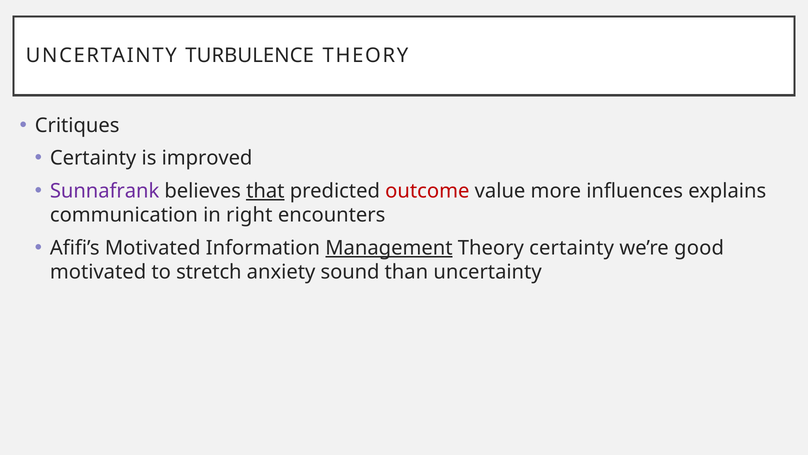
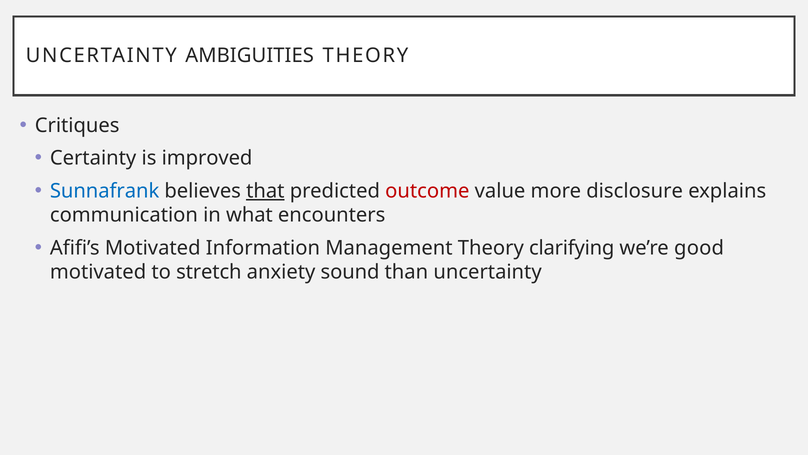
TURBULENCE: TURBULENCE -> AMBIGUITIES (250, 56)
Sunnafrank colour: purple -> blue (105, 191)
influences: influences -> disclosure (635, 191)
right: right -> what (249, 215)
Management underline: present -> none (389, 248)
Theory certainty: certainty -> clarifying (572, 248)
